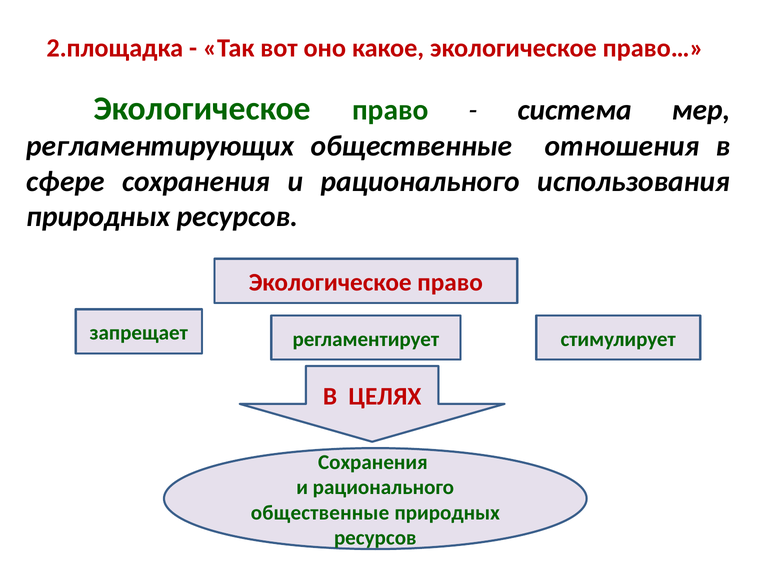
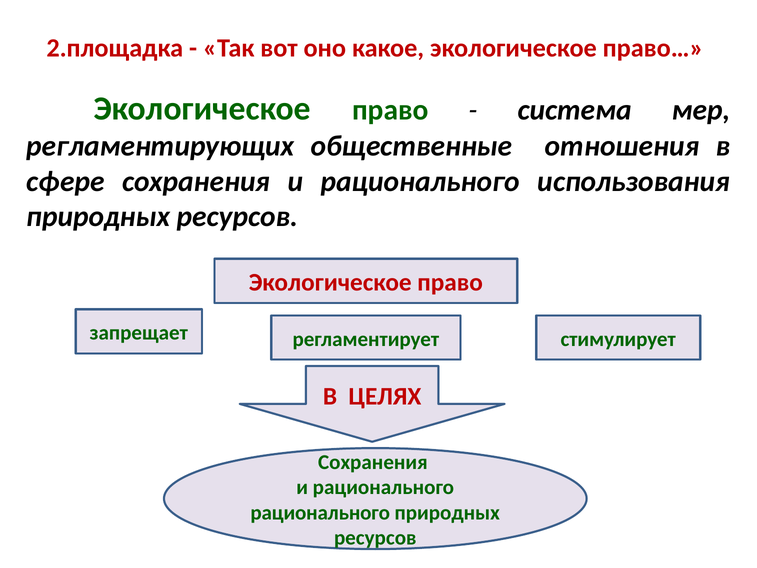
общественные: общественные -> рационального (320, 512)
